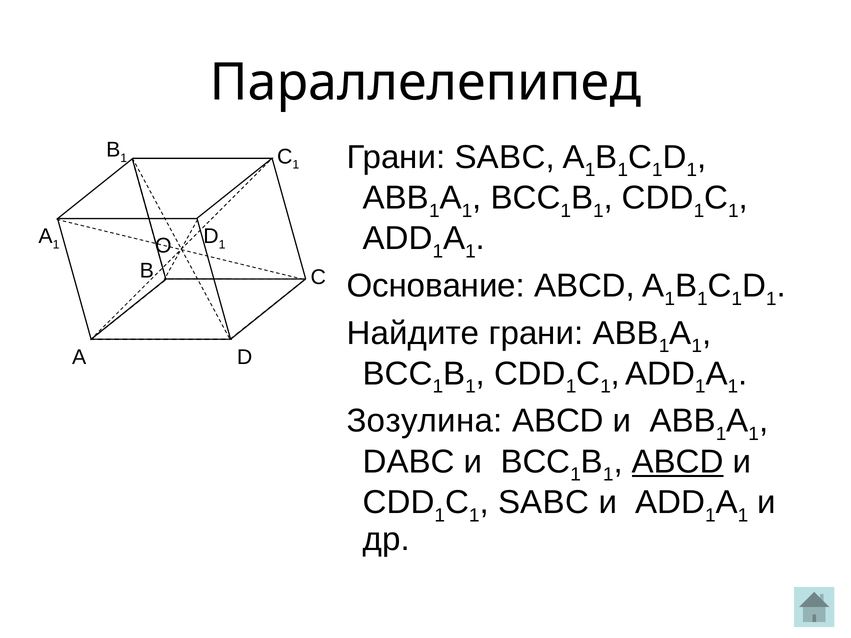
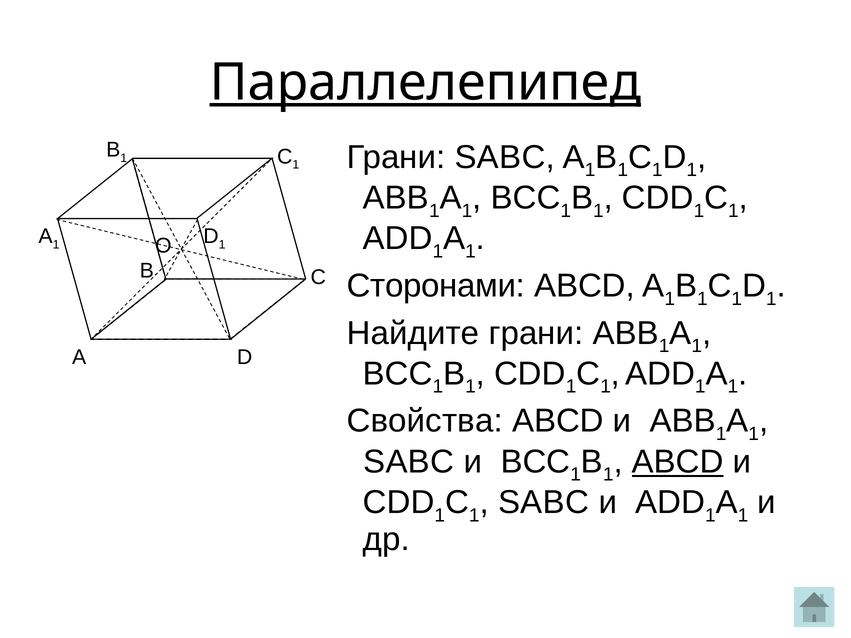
Параллелепипед underline: none -> present (425, 82)
Основание: Основание -> Сторонами (436, 286)
Зозулина: Зозулина -> Свойства (425, 421)
DABC: DABC -> SABC (409, 462)
